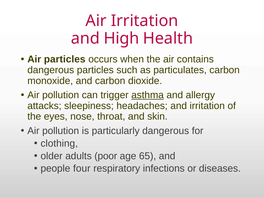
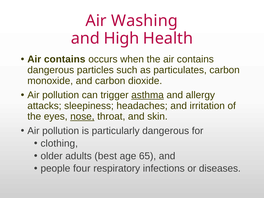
Air Irritation: Irritation -> Washing (144, 21)
particles: particles -> contains (65, 59)
nose underline: none -> present (82, 117)
poor: poor -> best (106, 156)
